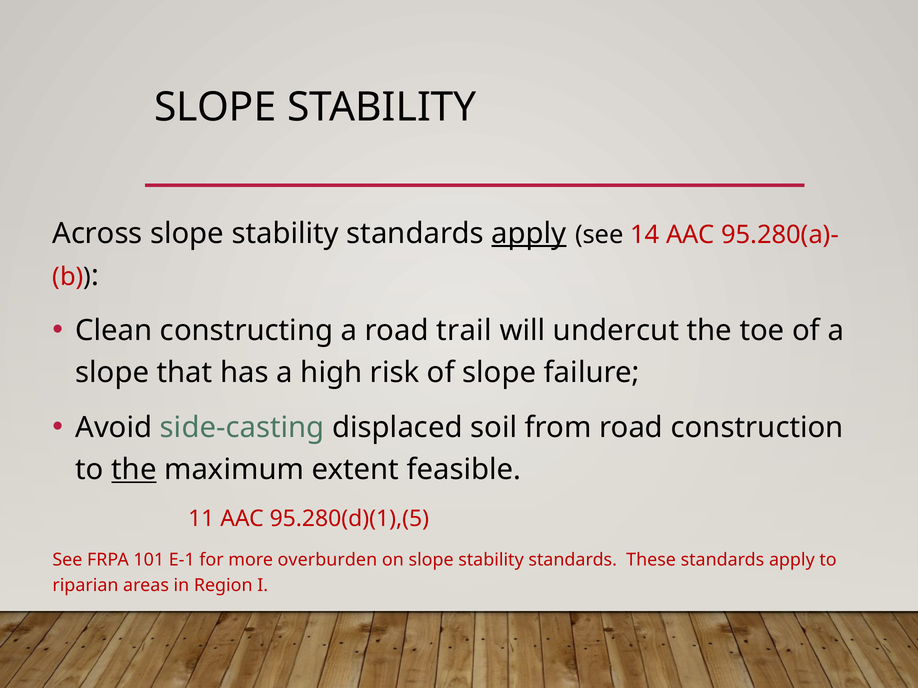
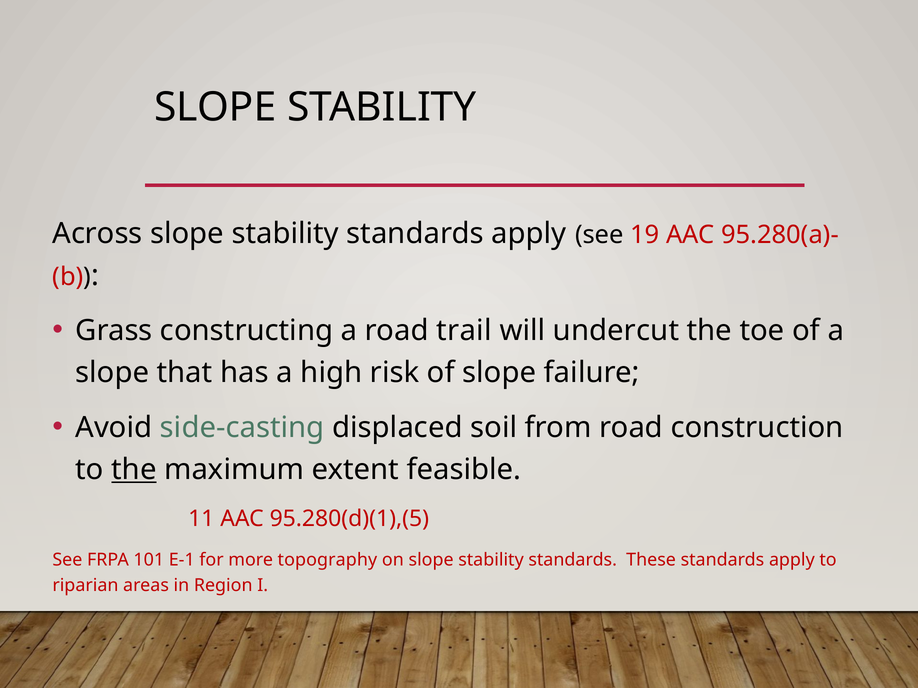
apply underline: present -> none (529, 234)
14: 14 -> 19 (645, 235)
Clean: Clean -> Grass (114, 331)
overburden: overburden -> topography (327, 560)
